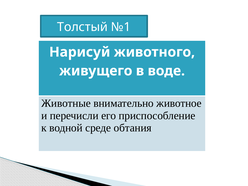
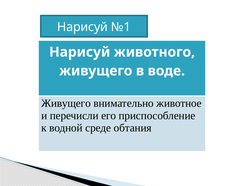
Толстый: Толстый -> Нарисуй (83, 27)
Животные: Животные -> Живущего (66, 103)
